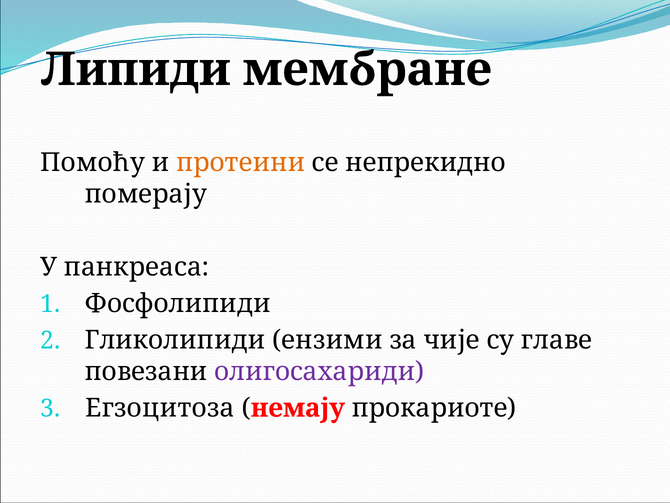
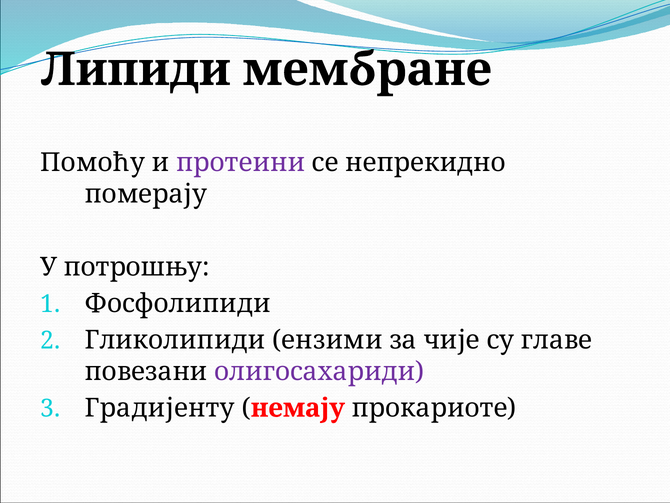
протеини colour: orange -> purple (241, 163)
панкреаса: панкреаса -> потрошњу (137, 267)
Егзоцитоза: Егзоцитоза -> Градијенту (160, 408)
